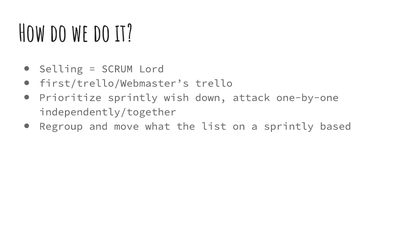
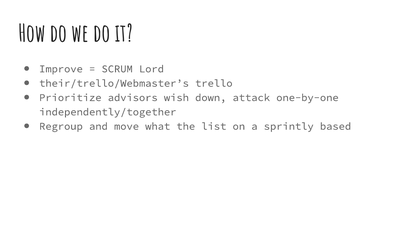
Selling: Selling -> Improve (61, 69)
first/trello/Webmaster’s: first/trello/Webmaster’s -> their/trello/Webmaster’s (114, 83)
Prioritize sprintly: sprintly -> advisors (133, 98)
